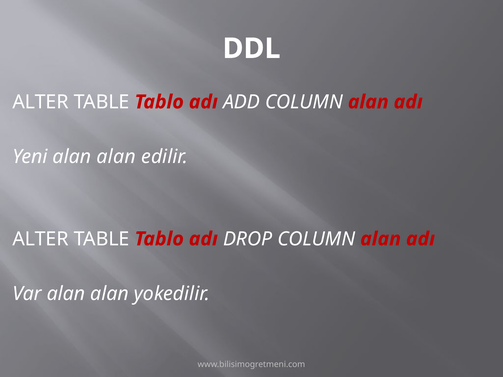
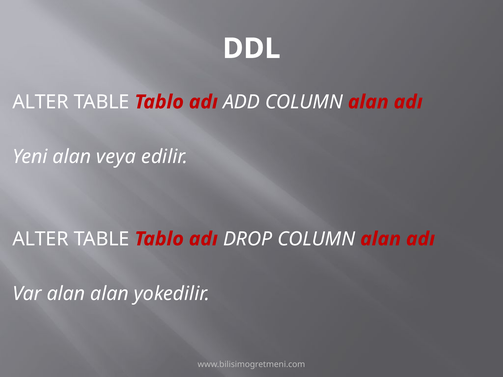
Yeni alan alan: alan -> veya (116, 157)
